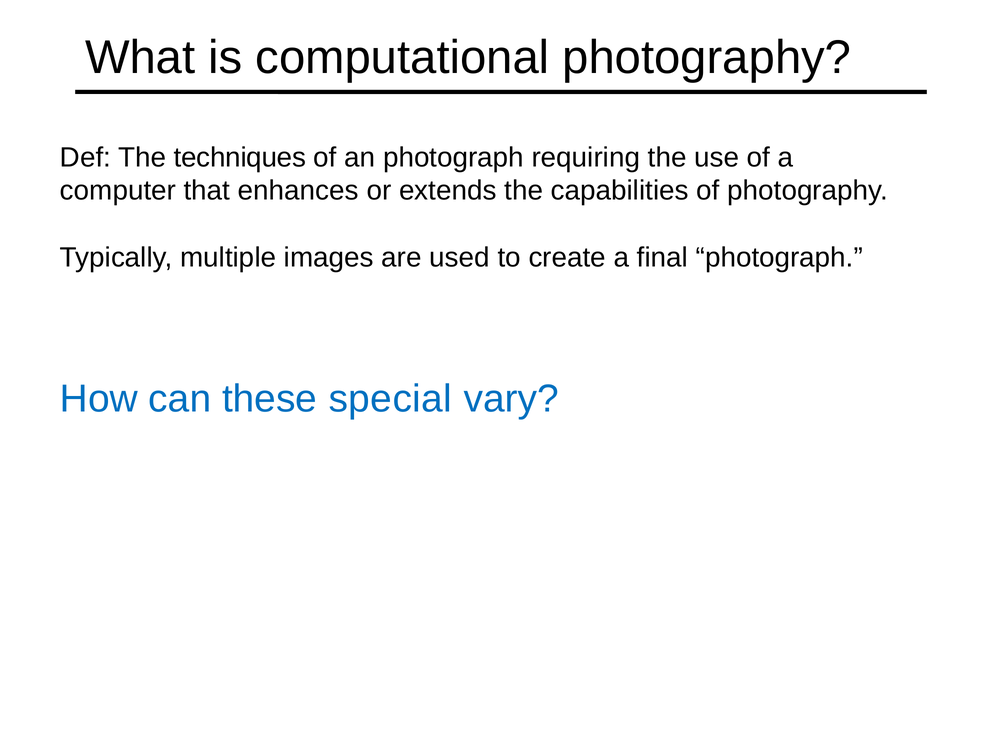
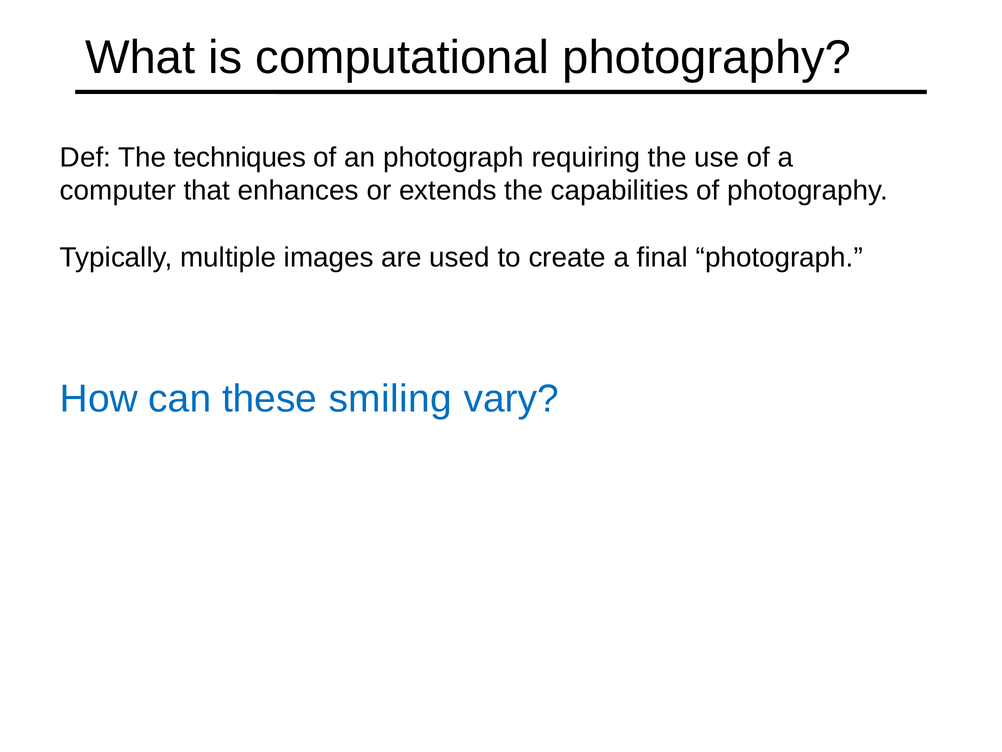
special: special -> smiling (390, 399)
